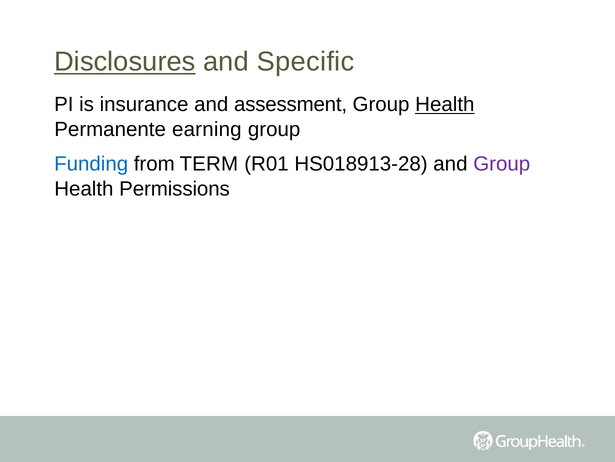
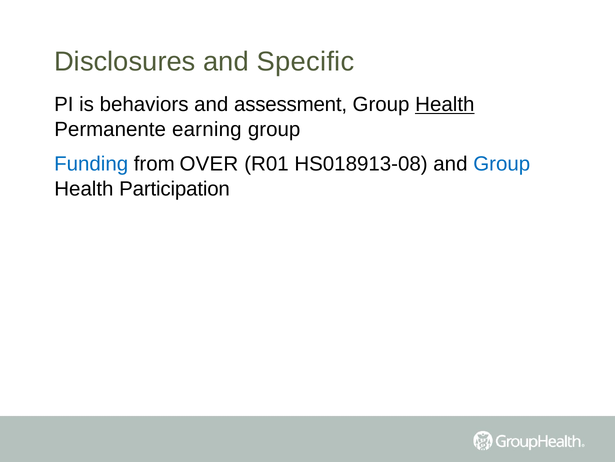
Disclosures underline: present -> none (125, 62)
insurance: insurance -> behaviors (144, 104)
TERM: TERM -> OVER (209, 164)
HS018913-28: HS018913-28 -> HS018913-08 (361, 164)
Group colour: purple -> blue (502, 164)
Permissions: Permissions -> Participation (175, 189)
